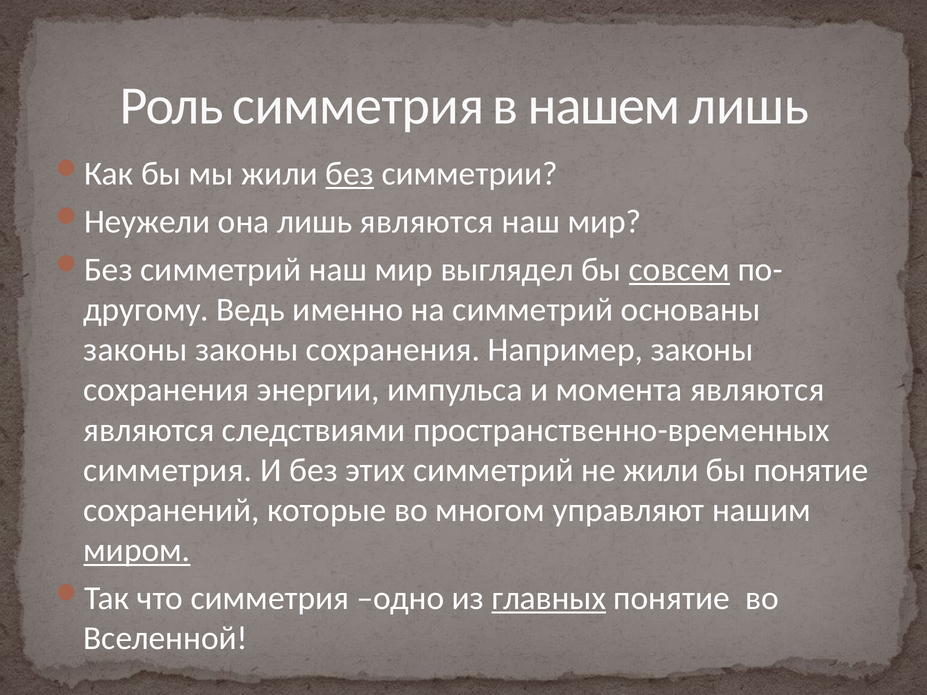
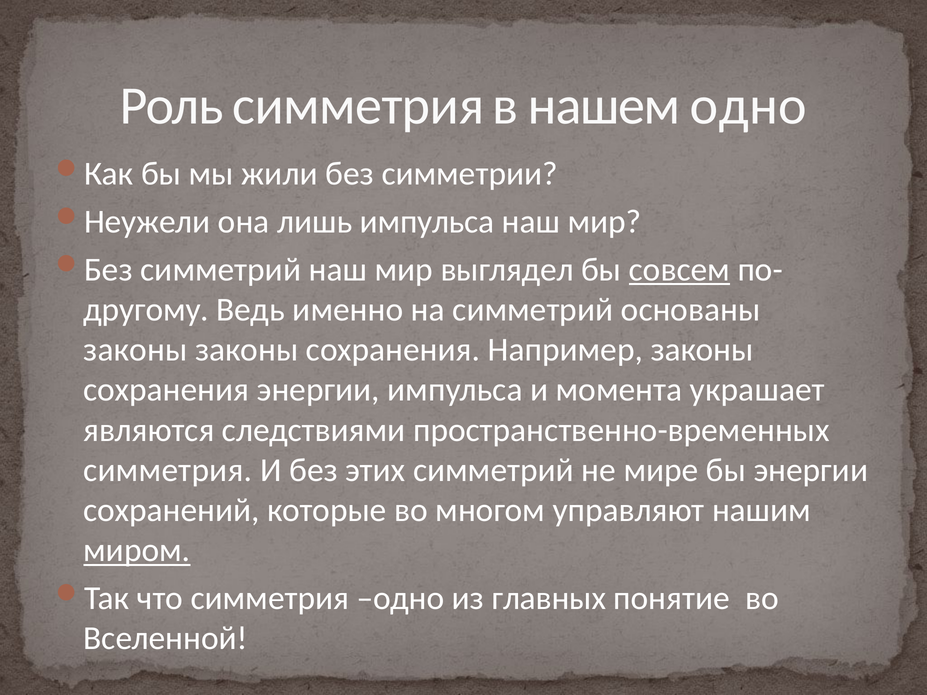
нашем лишь: лишь -> одно (748, 106)
без underline: present -> none (350, 174)
лишь являются: являются -> импульса (427, 222)
момента являются: являются -> украшает (757, 390)
не жили: жили -> мире (661, 470)
бы понятие: понятие -> энергии (811, 470)
главных underline: present -> none (549, 599)
